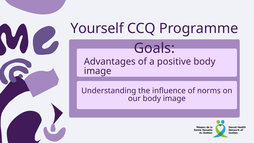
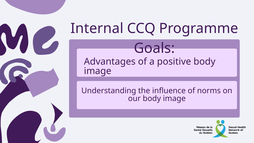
Yourself: Yourself -> Internal (97, 28)
